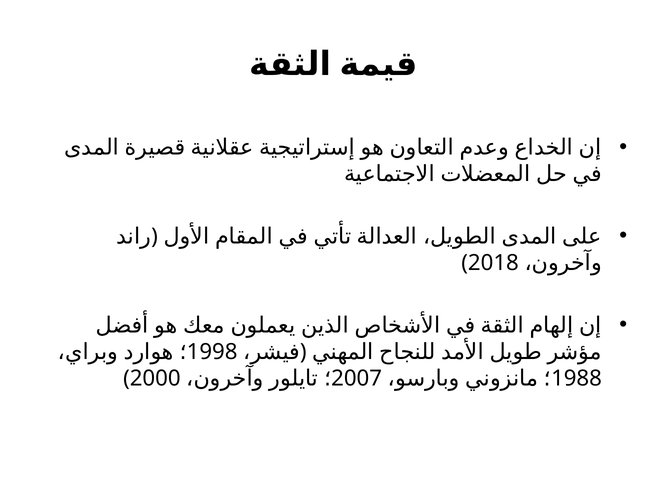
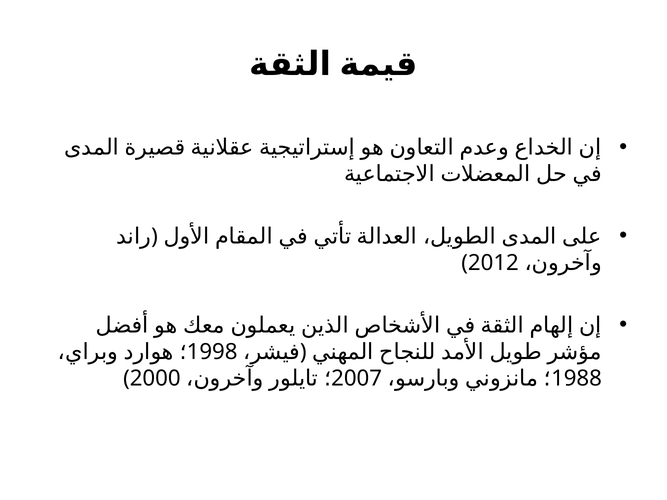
2018: 2018 -> 2012 (493, 263)
